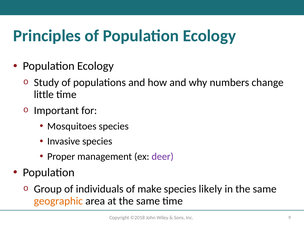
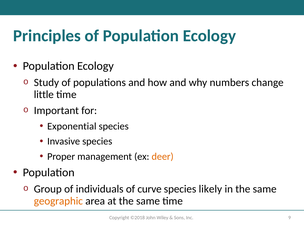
Mosquitoes: Mosquitoes -> Exponential (72, 126)
deer colour: purple -> orange (163, 156)
make: make -> curve (150, 189)
